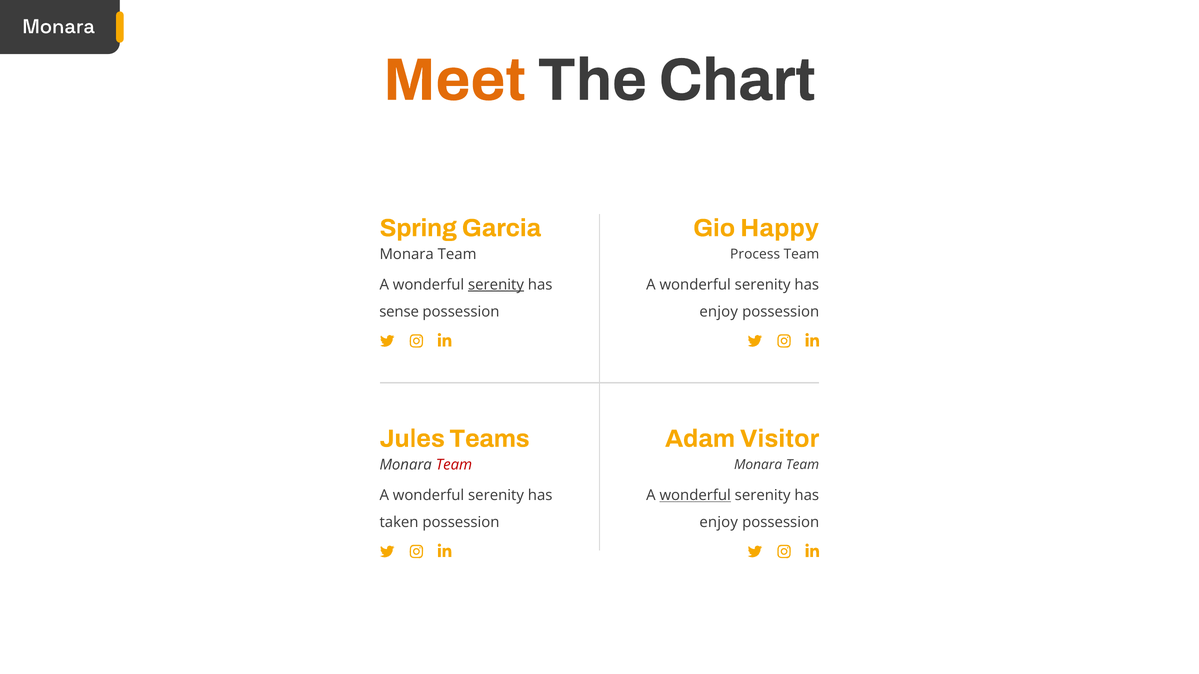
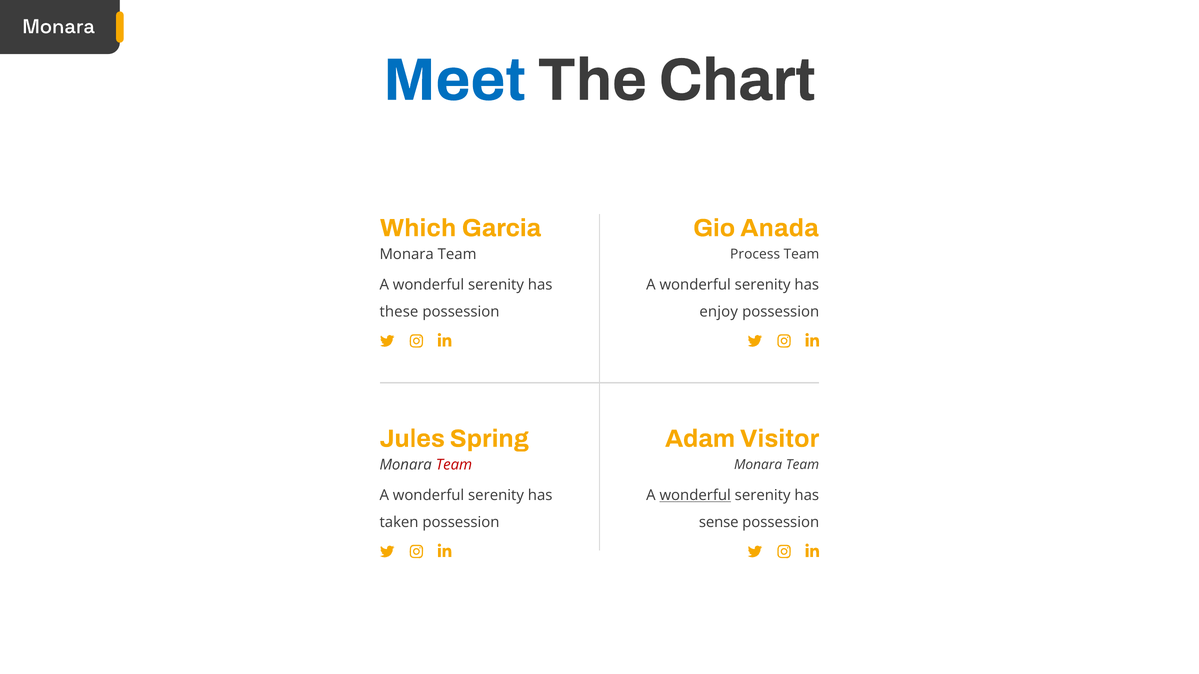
Meet colour: orange -> blue (455, 80)
Spring: Spring -> Which (418, 228)
Happy: Happy -> Anada (780, 228)
serenity underline: present -> none (496, 285)
sense: sense -> these (399, 312)
Teams: Teams -> Spring (489, 439)
enjoy: enjoy -> sense (719, 523)
